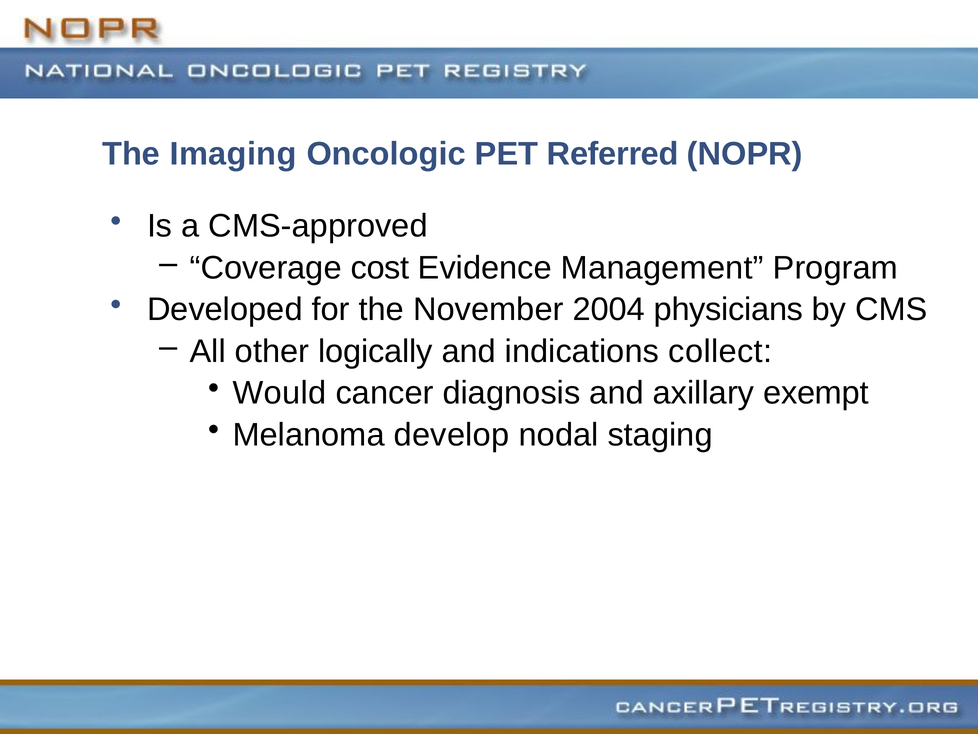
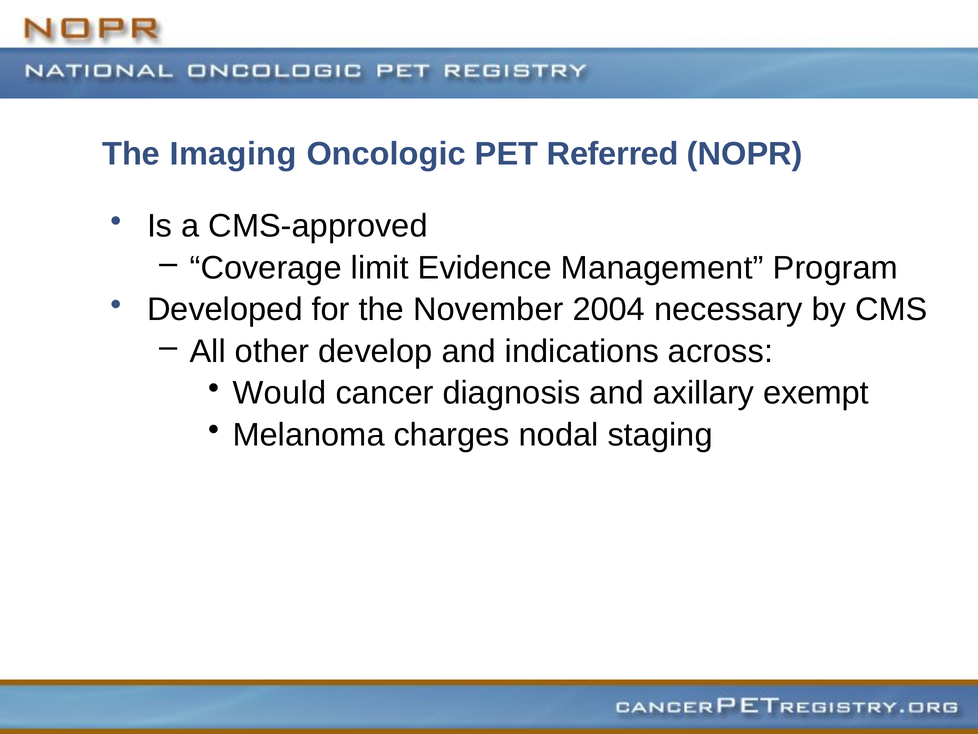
cost: cost -> limit (380, 268)
physicians: physicians -> necessary (728, 309)
logically: logically -> develop (375, 351)
collect: collect -> across (720, 351)
develop: develop -> charges (452, 435)
